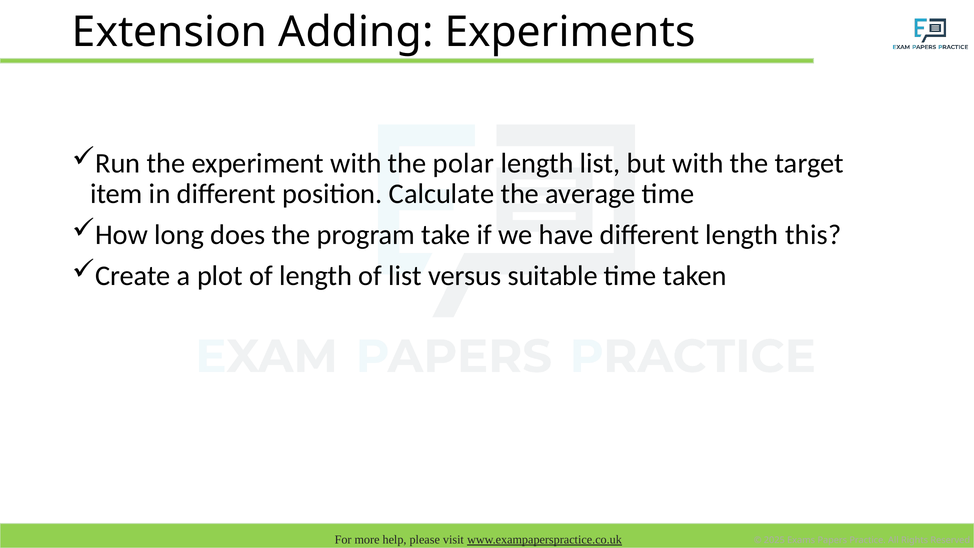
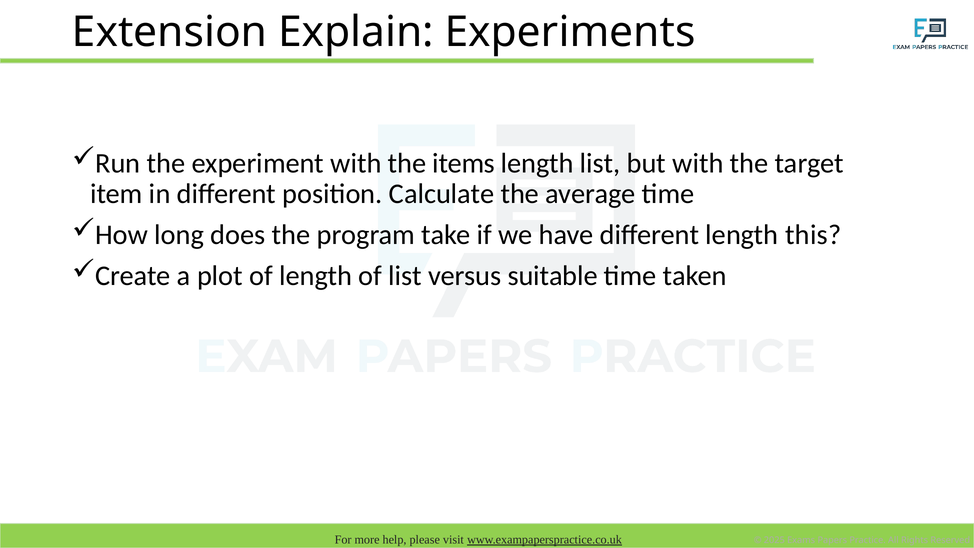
Adding: Adding -> Explain (356, 32)
polar: polar -> items (464, 163)
